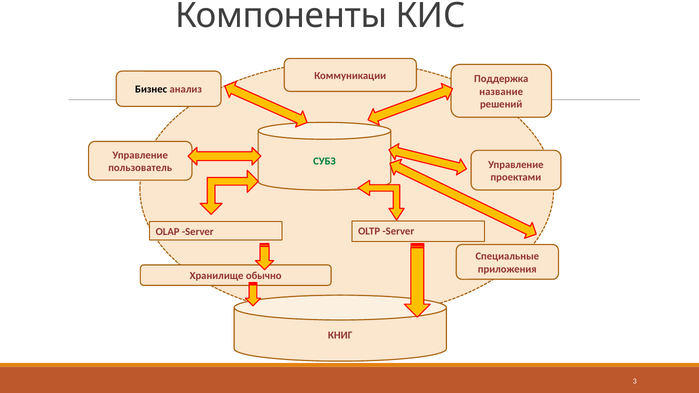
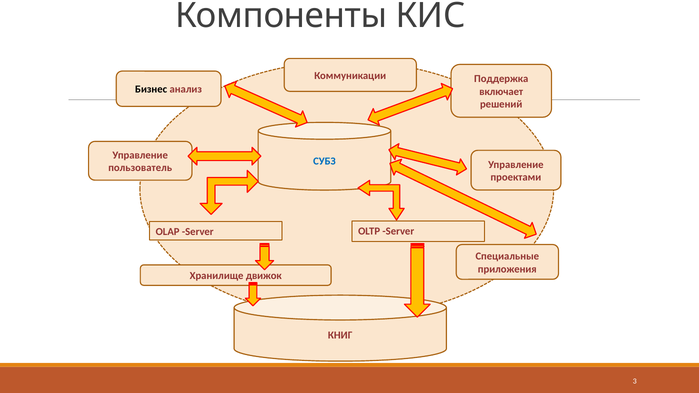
название: название -> включает (501, 92)
СУБЗ colour: green -> blue (324, 161)
обычно: обычно -> движок (264, 276)
